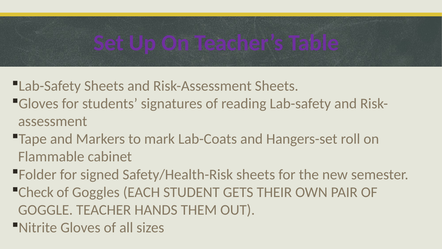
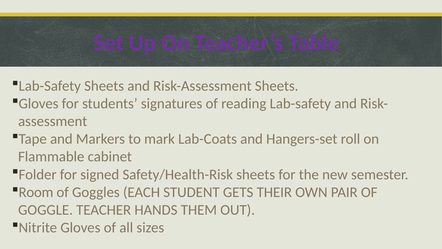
Check: Check -> Room (36, 192)
